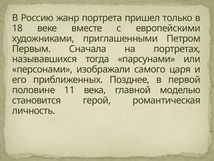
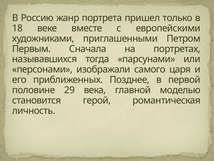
11: 11 -> 29 (70, 90)
